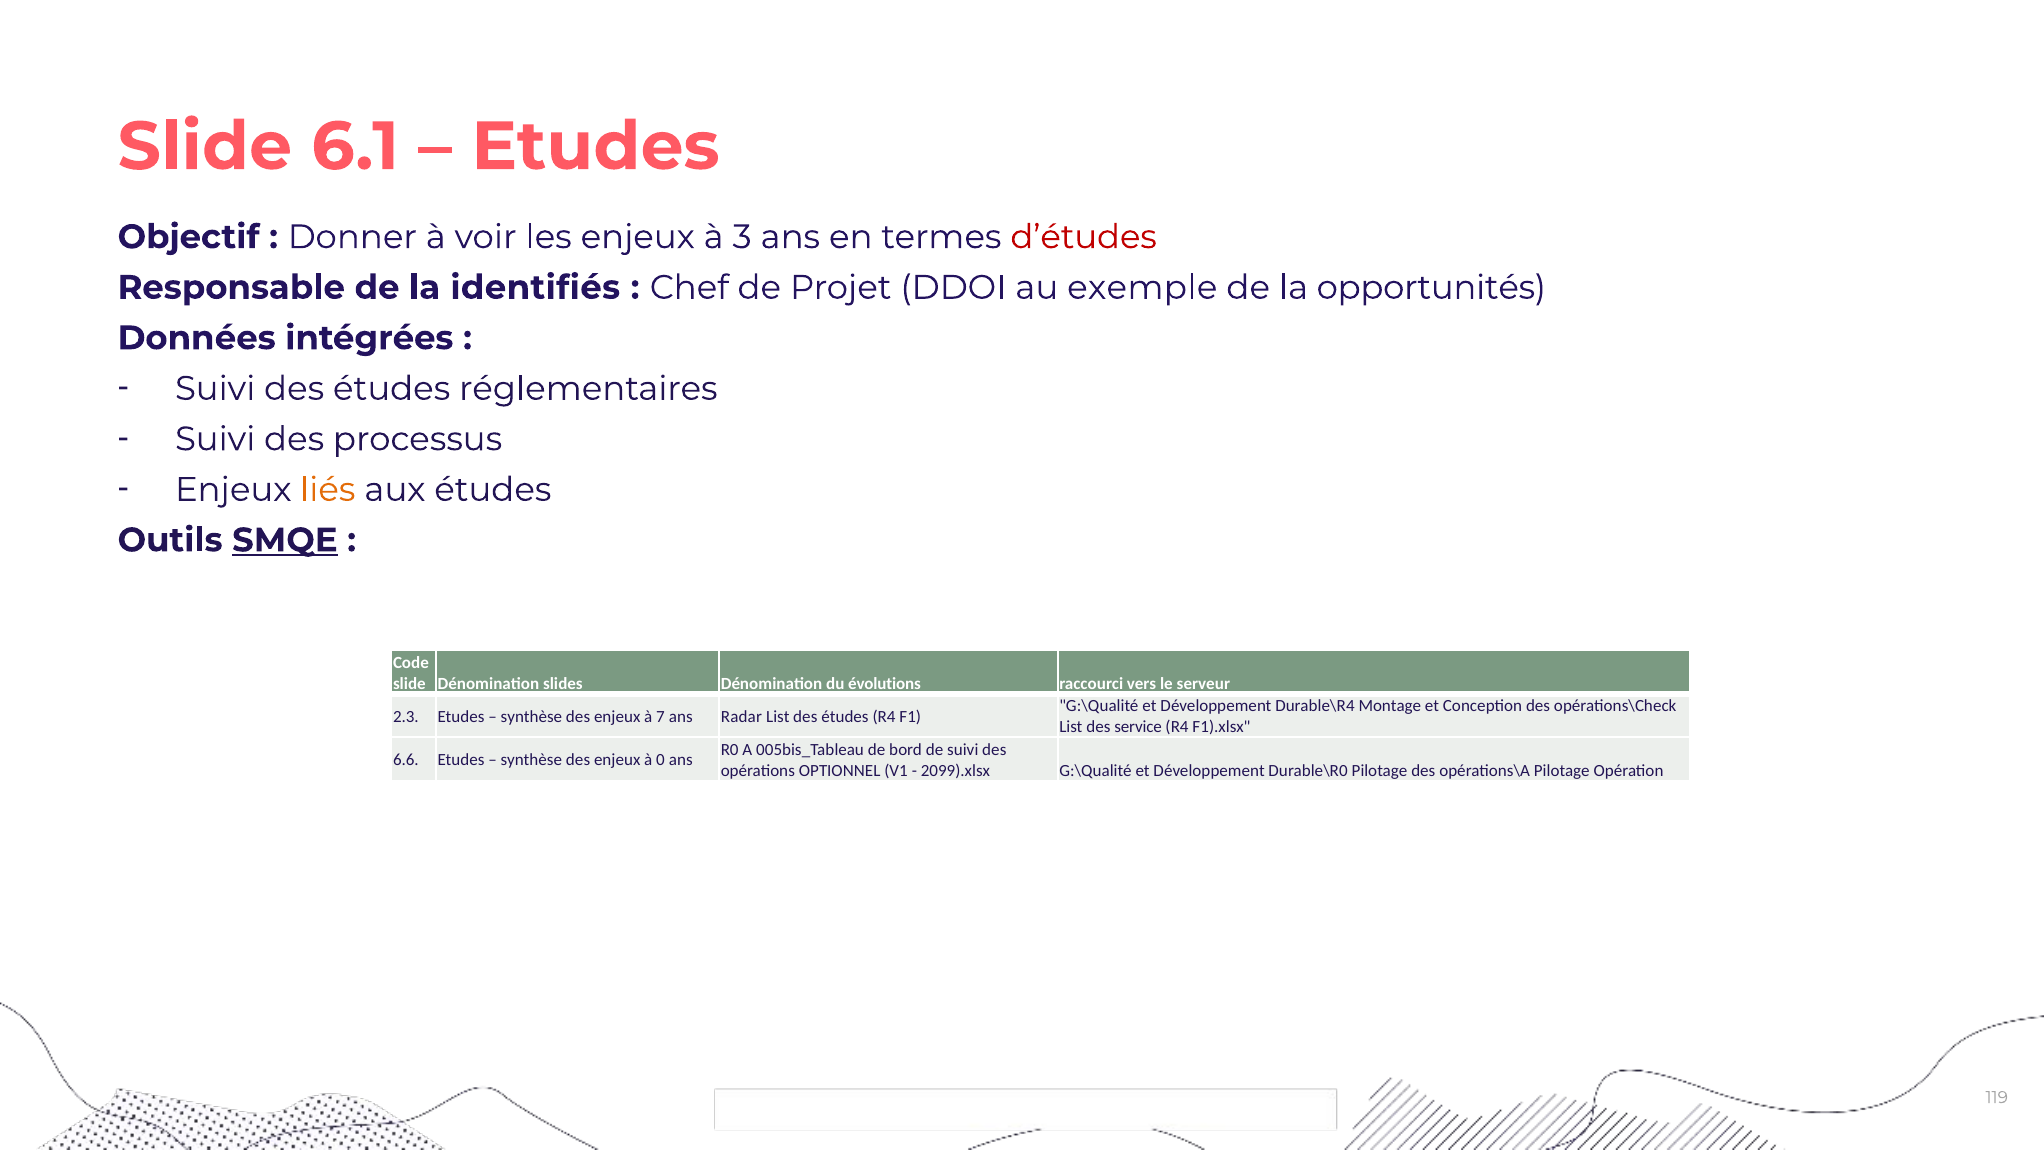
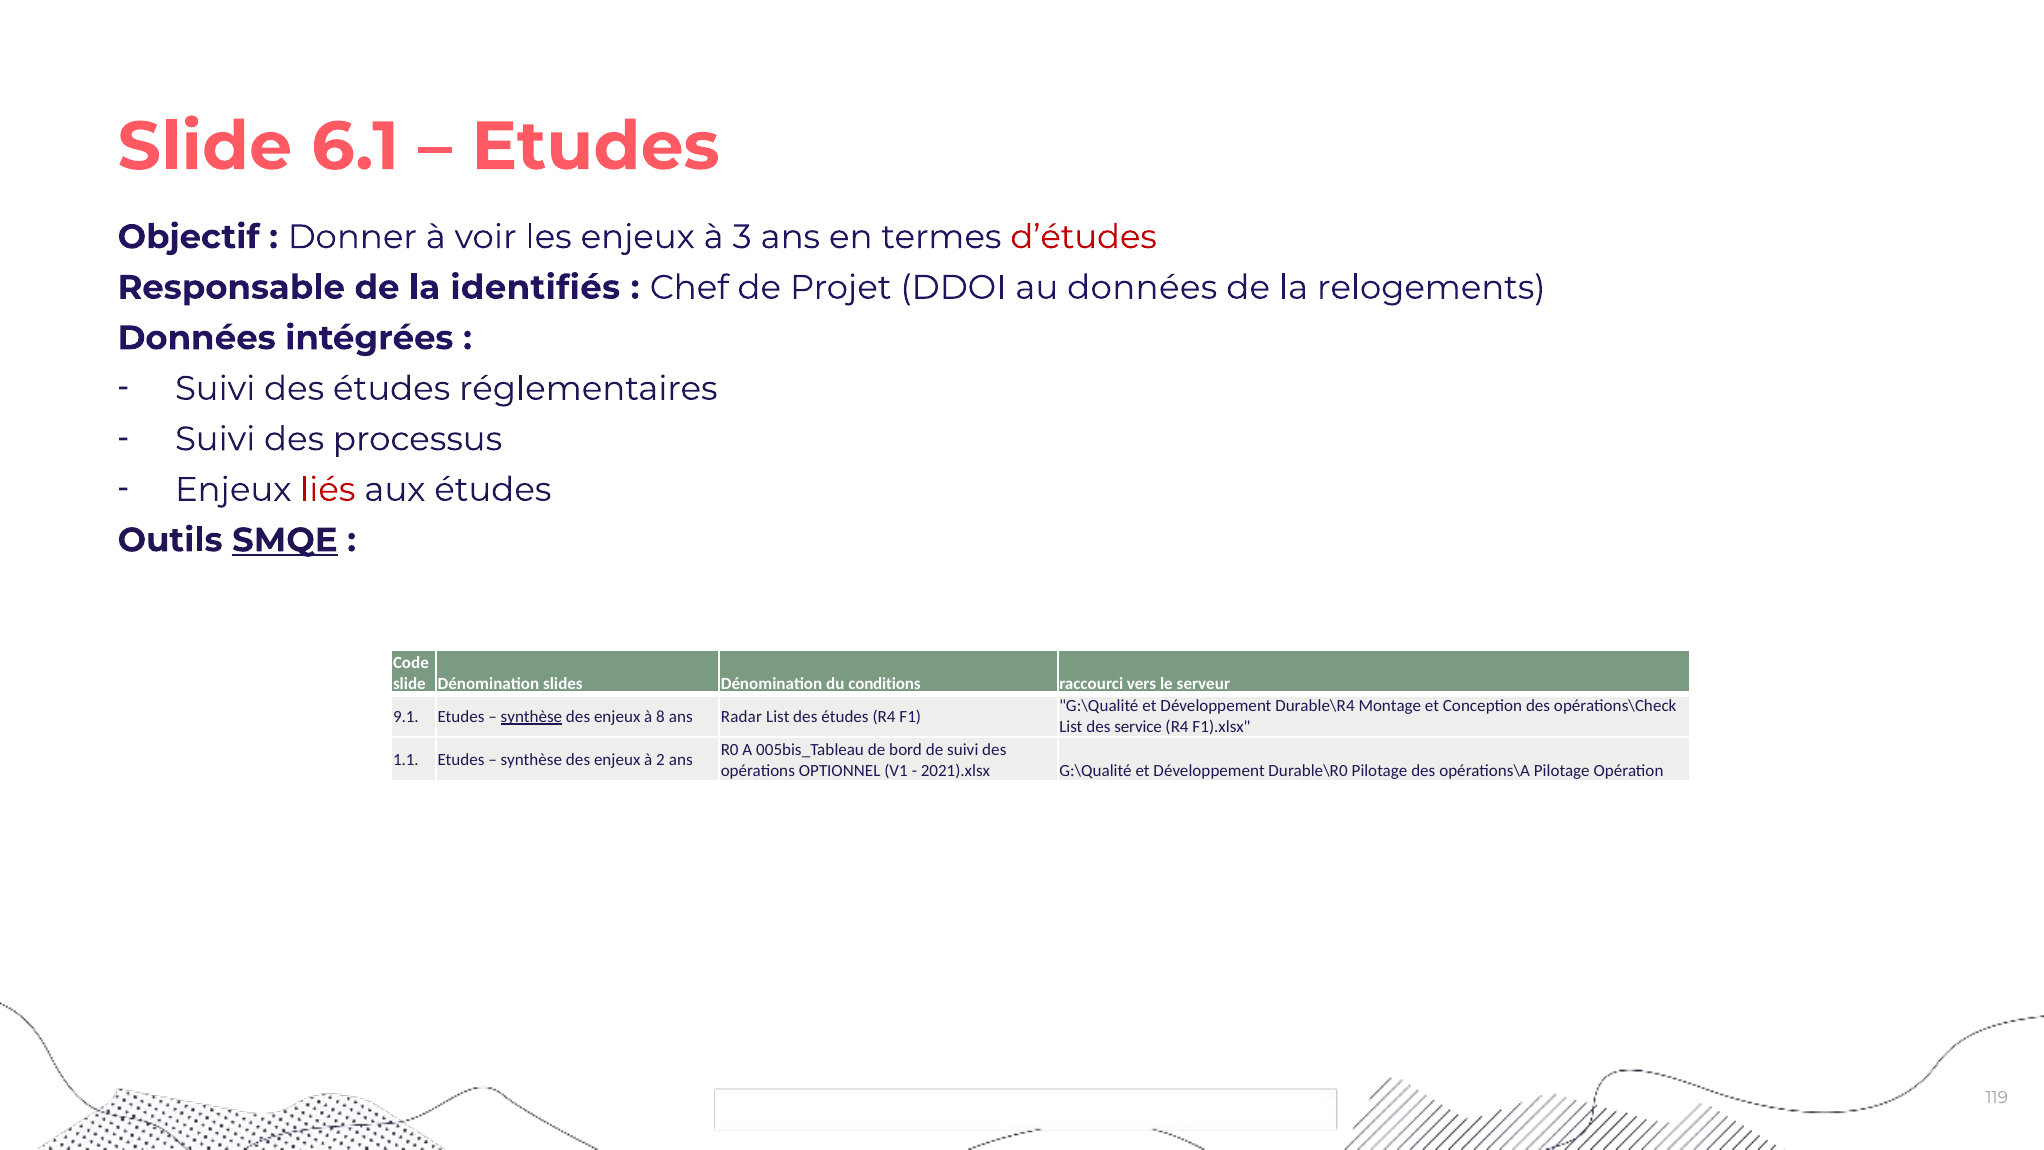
au exemple: exemple -> données (1142, 287)
opportunités: opportunités -> relogements (1431, 287)
liés colour: orange -> red (328, 490)
évolutions: évolutions -> conditions (885, 684)
2.3: 2.3 -> 9.1 (406, 717)
synthèse underline: none -> present (531, 717)
7: 7 -> 8 (661, 717)
6.6: 6.6 -> 1.1 (406, 760)
0: 0 -> 2 (661, 760)
2099).xlsx: 2099).xlsx -> 2021).xlsx (955, 770)
